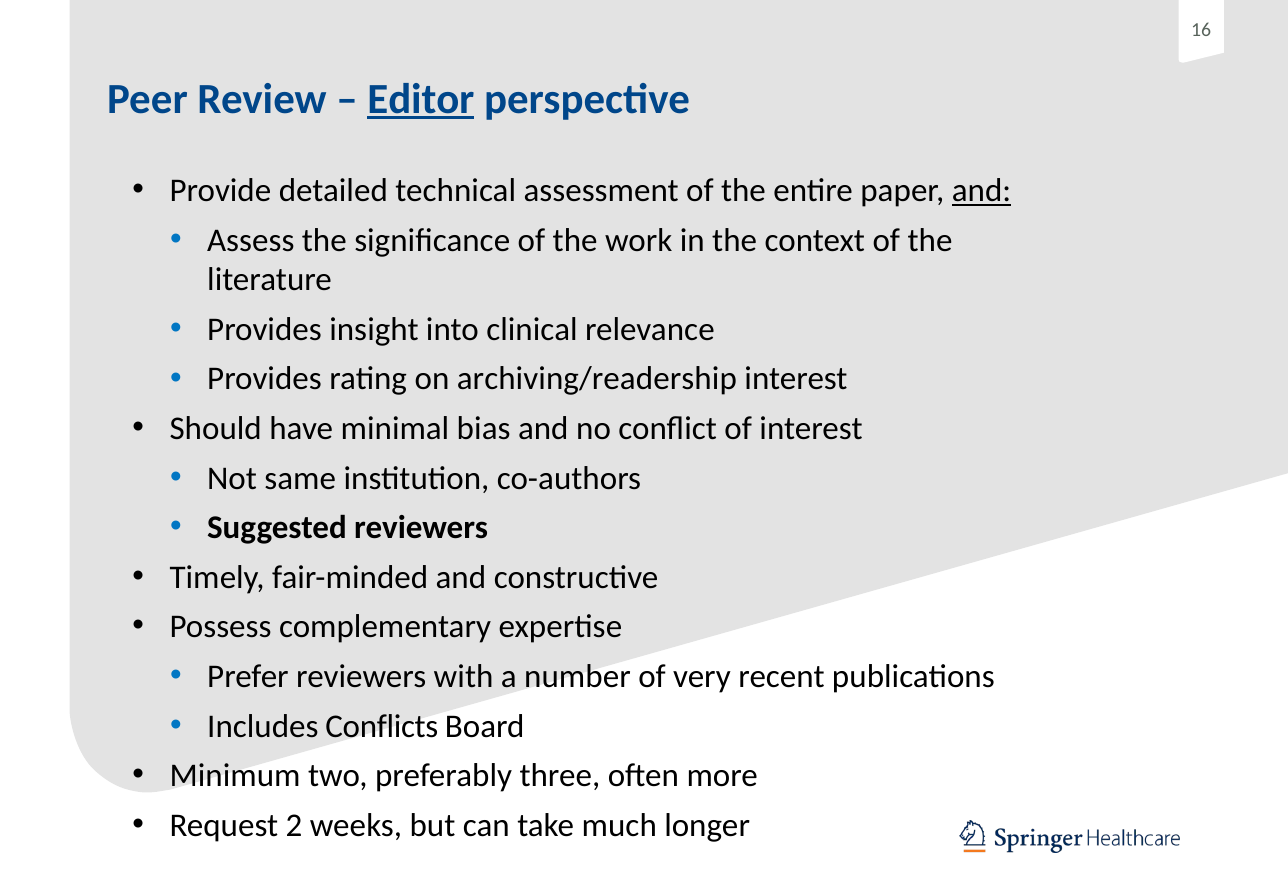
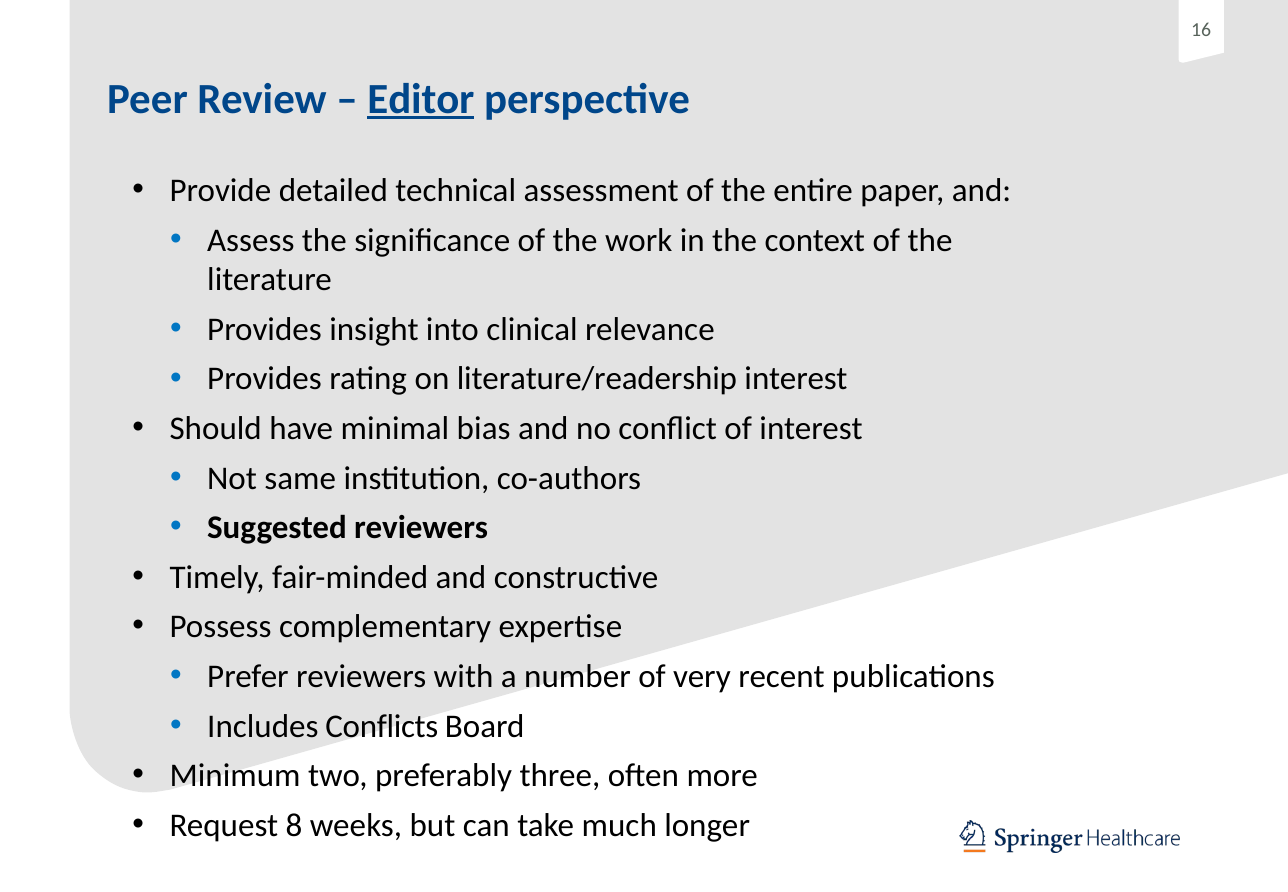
and underline: present -> none (982, 191)
archiving/readership: archiving/readership -> literature/readership (597, 379)
2: 2 -> 8 (294, 825)
